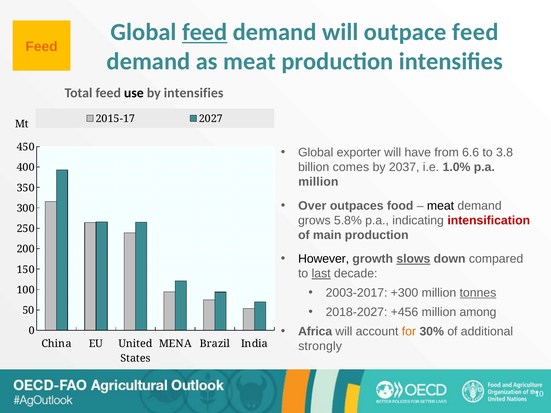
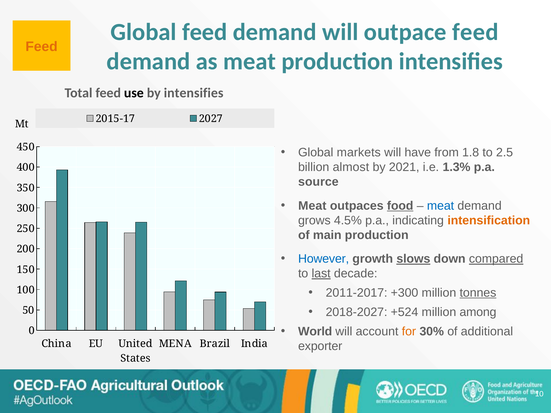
feed underline: present -> none (205, 32)
exporter: exporter -> markets (359, 153)
6.6: 6.6 -> 1.8 (471, 153)
3.8: 3.8 -> 2.5 (505, 153)
comes: comes -> almost (351, 167)
2037: 2037 -> 2021 (404, 167)
1.0%: 1.0% -> 1.3% (457, 167)
million: million -> source (318, 182)
Over: Over -> Meat (312, 206)
food underline: none -> present (400, 206)
meat colour: black -> blue (441, 206)
5.8%: 5.8% -> 4.5% (348, 221)
intensification colour: red -> orange (489, 221)
However colour: black -> blue (324, 259)
compared underline: none -> present (496, 259)
2003-2017: 2003-2017 -> 2011-2017 (357, 293)
+456: +456 -> +524 (404, 312)
Africa: Africa -> World (315, 332)
strongly: strongly -> exporter (320, 346)
